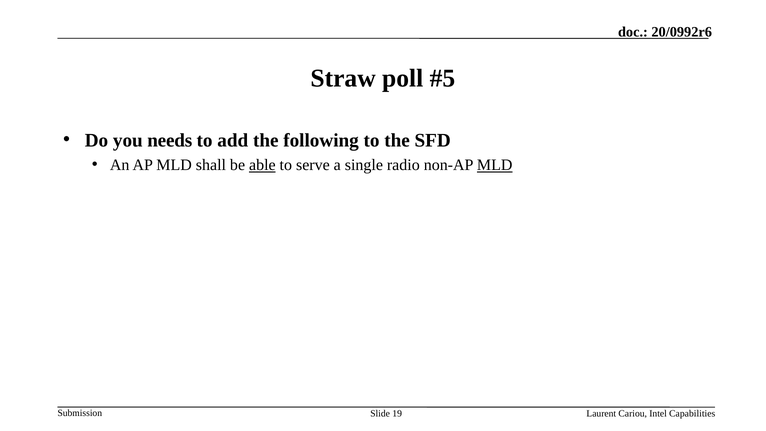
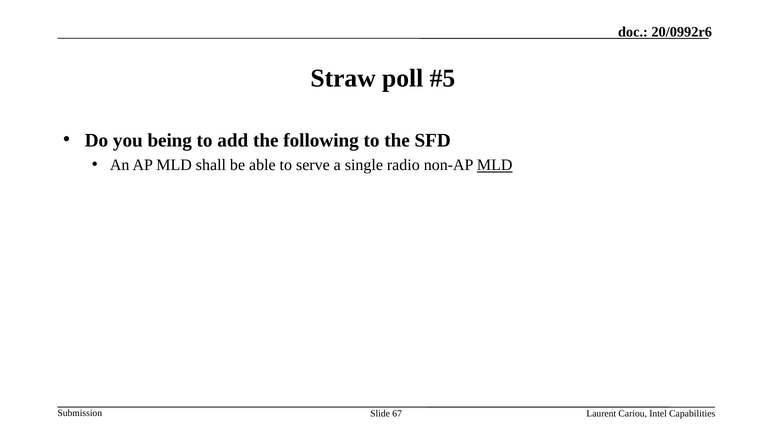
needs: needs -> being (170, 140)
able underline: present -> none (262, 165)
19: 19 -> 67 (397, 413)
